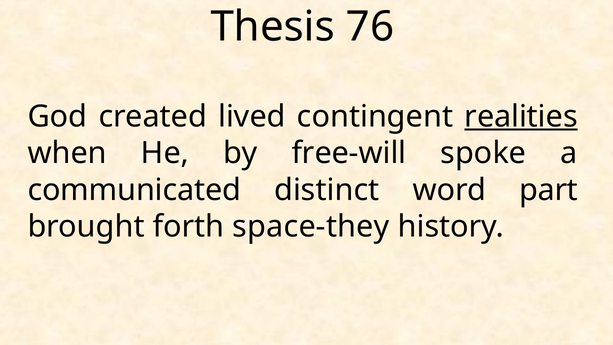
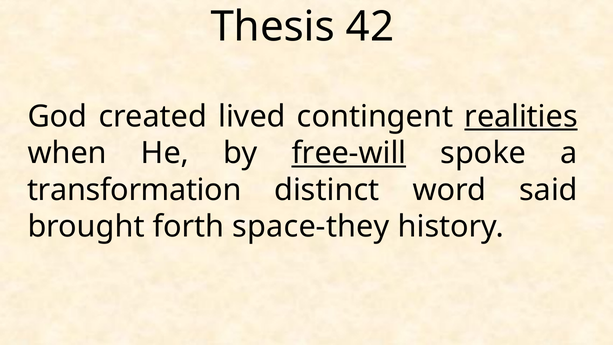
76: 76 -> 42 (370, 27)
free-will underline: none -> present (349, 153)
communicated: communicated -> transformation (134, 190)
part: part -> said (549, 190)
